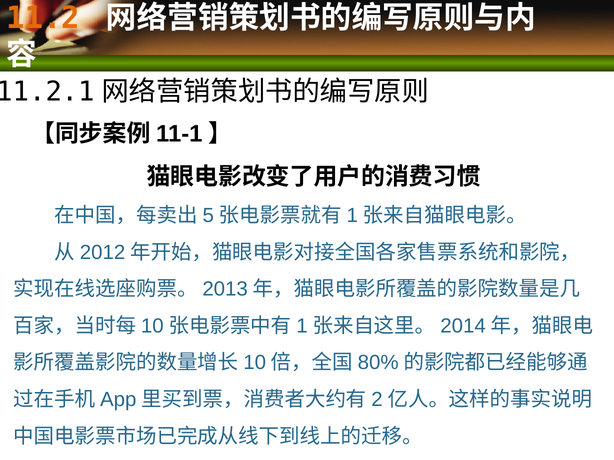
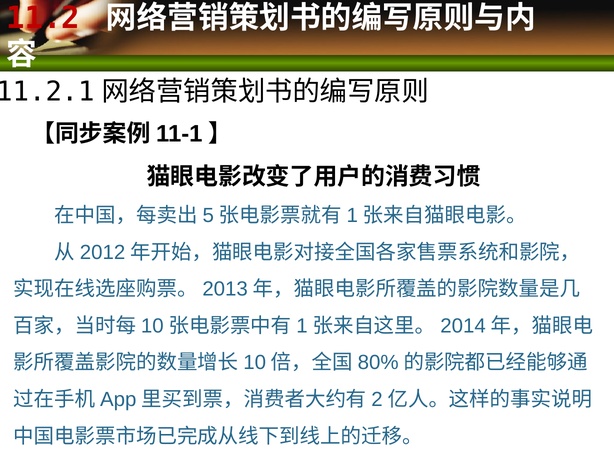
11.2 colour: orange -> red (43, 18)
